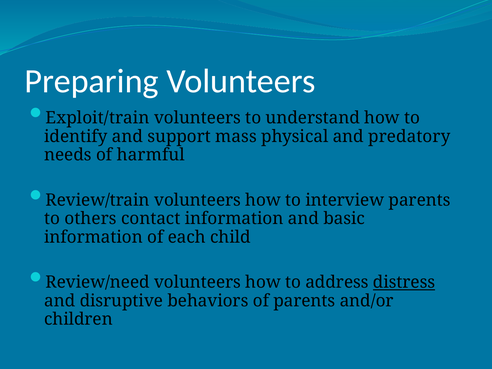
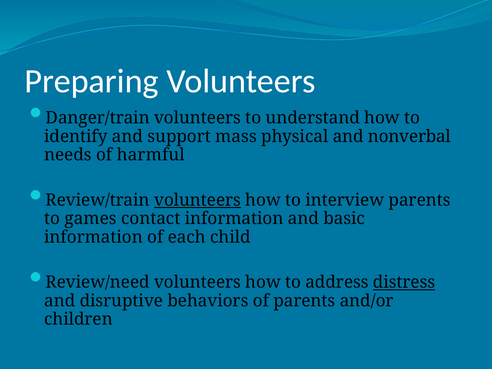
Exploit/train: Exploit/train -> Danger/train (98, 118)
predatory: predatory -> nonverbal (409, 136)
volunteers underline: none -> present (198, 200)
others: others -> games (91, 219)
